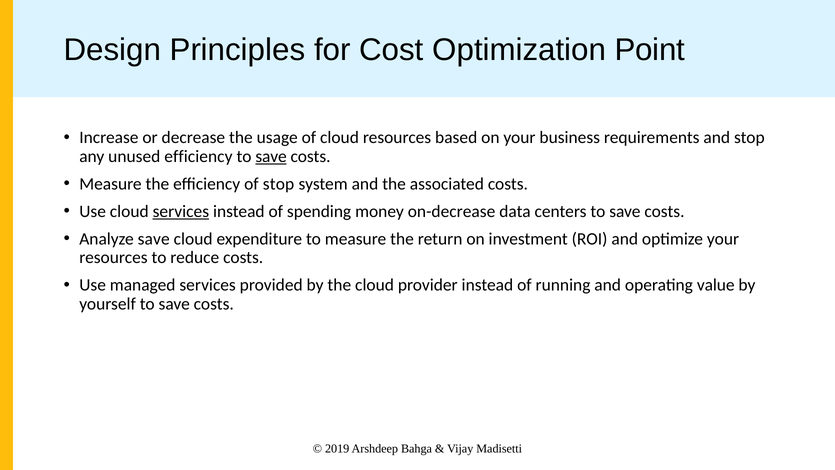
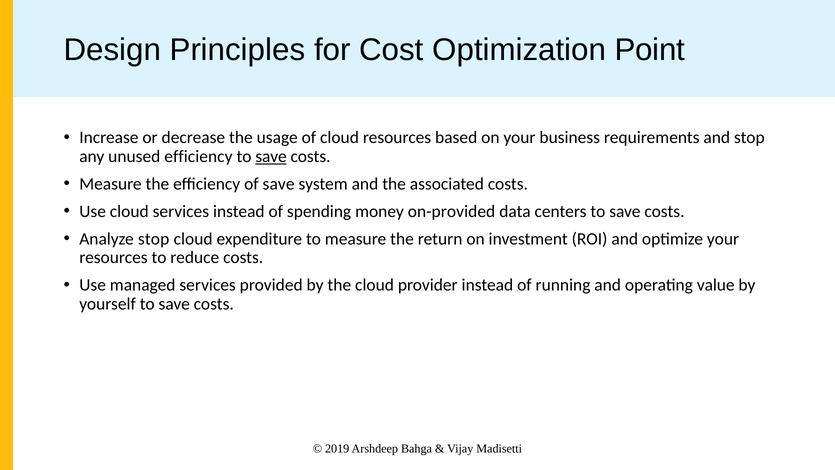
of stop: stop -> save (279, 184)
services underline: present -> none (181, 211)
on-decrease: on-decrease -> on-provided (452, 211)
Analyze save: save -> stop (154, 239)
